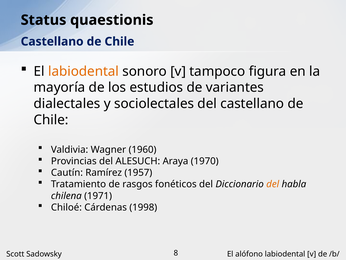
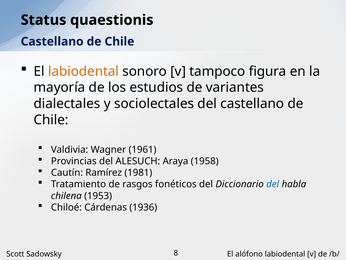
1960: 1960 -> 1961 (143, 149)
1970: 1970 -> 1958 (205, 161)
1957: 1957 -> 1981 (138, 172)
del colour: orange -> blue (273, 184)
1971: 1971 -> 1953 (98, 195)
1998: 1998 -> 1936 (143, 207)
